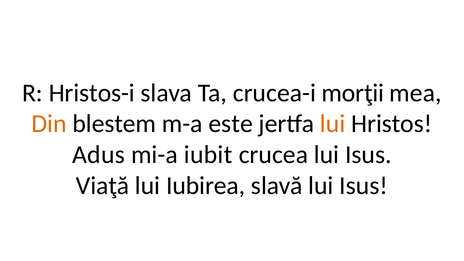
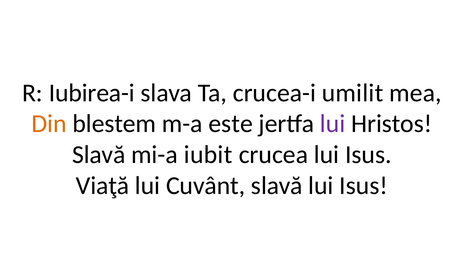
Hristos-i: Hristos-i -> Iubirea-i (92, 93)
morţii: morţii -> umilit (353, 93)
lui colour: orange -> purple (333, 124)
Adus: Adus -> Slavă (99, 155)
Iubirea: Iubirea -> Cuvânt (206, 186)
